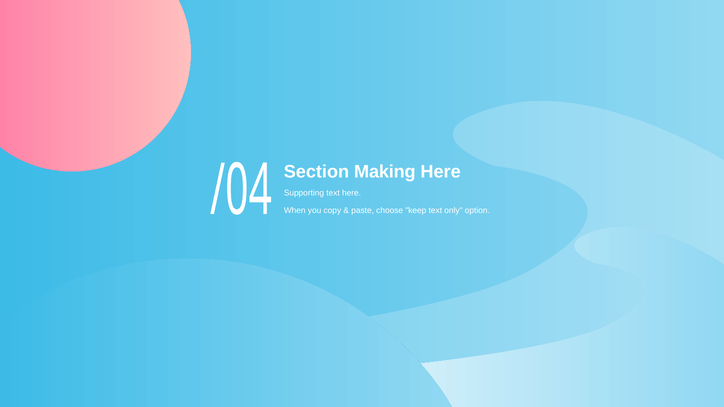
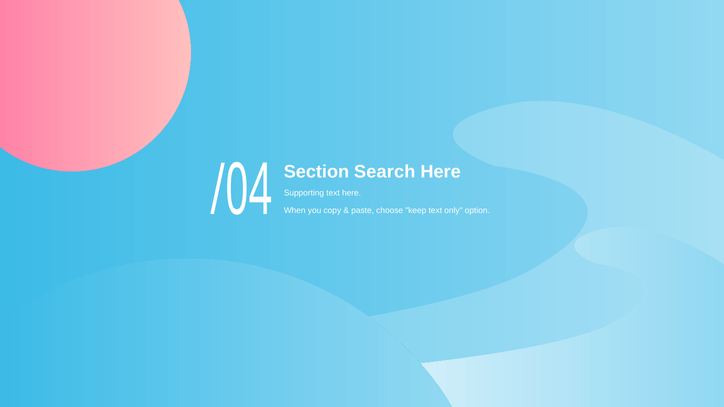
Making: Making -> Search (385, 172)
